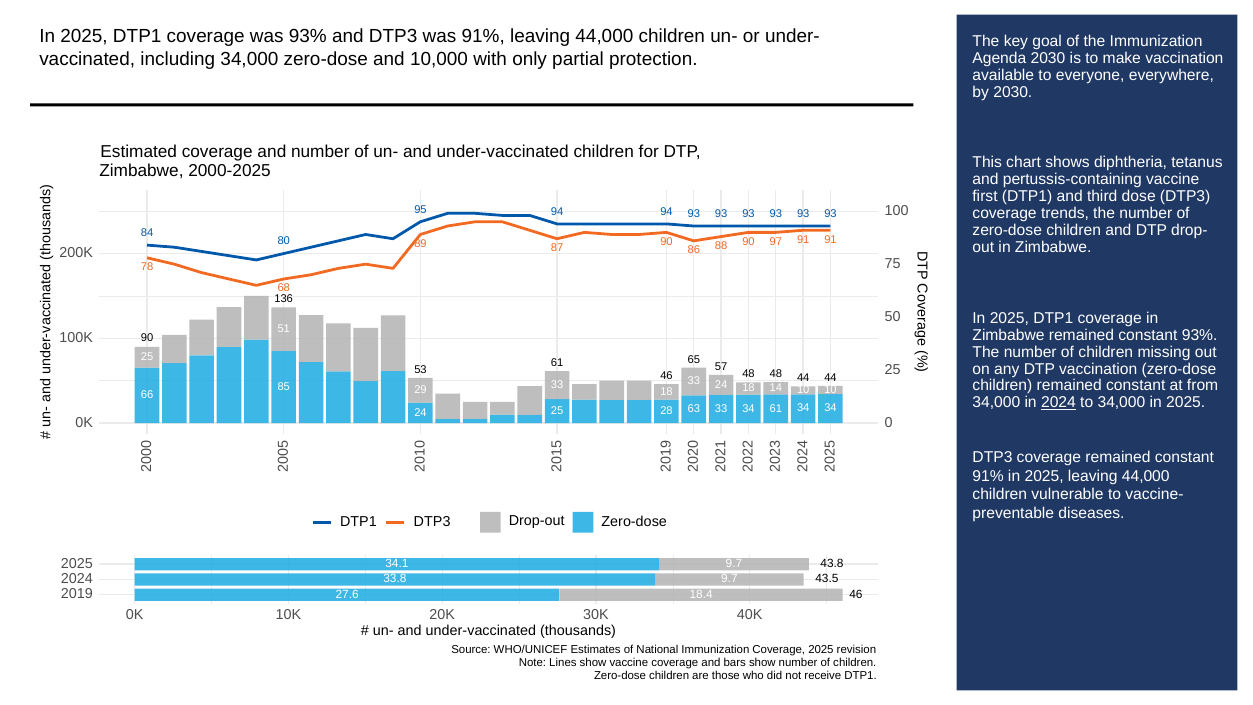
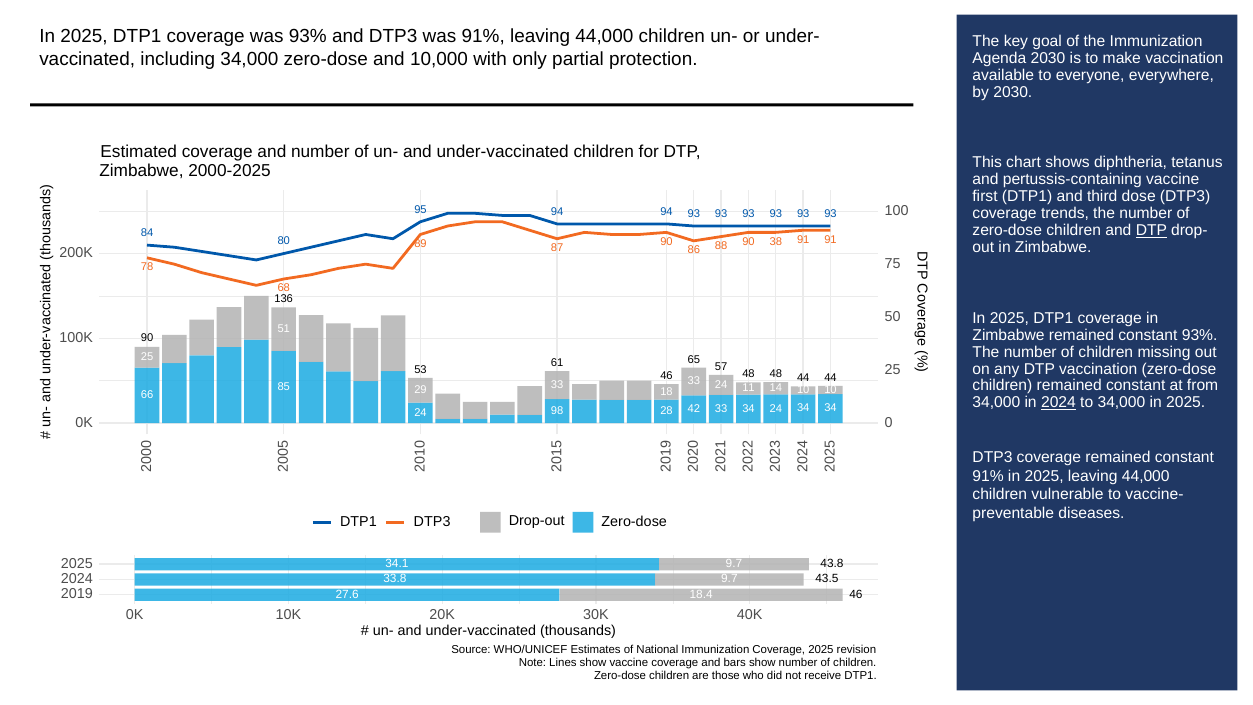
DTP underline: none -> present (1151, 230)
97: 97 -> 38 (776, 241)
24 18: 18 -> 11 (749, 388)
24 25: 25 -> 98 (557, 411)
63: 63 -> 42 (694, 409)
34 61: 61 -> 24 (776, 408)
